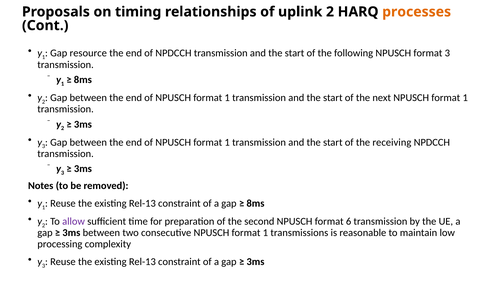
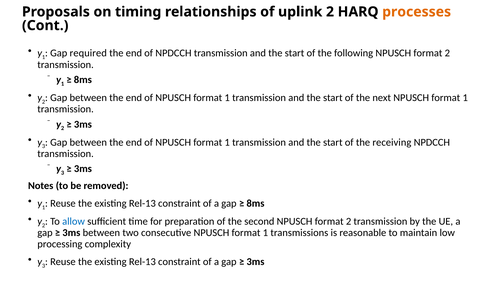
resource: resource -> required (88, 53)
following NPUSCH format 3: 3 -> 2 (447, 53)
allow colour: purple -> blue (74, 222)
second NPUSCH format 6: 6 -> 2 (349, 222)
